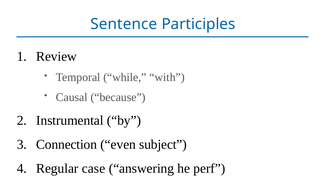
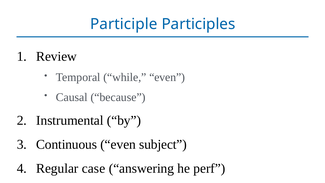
Sentence: Sentence -> Participle (124, 24)
while with: with -> even (167, 77)
Connection: Connection -> Continuous (67, 144)
